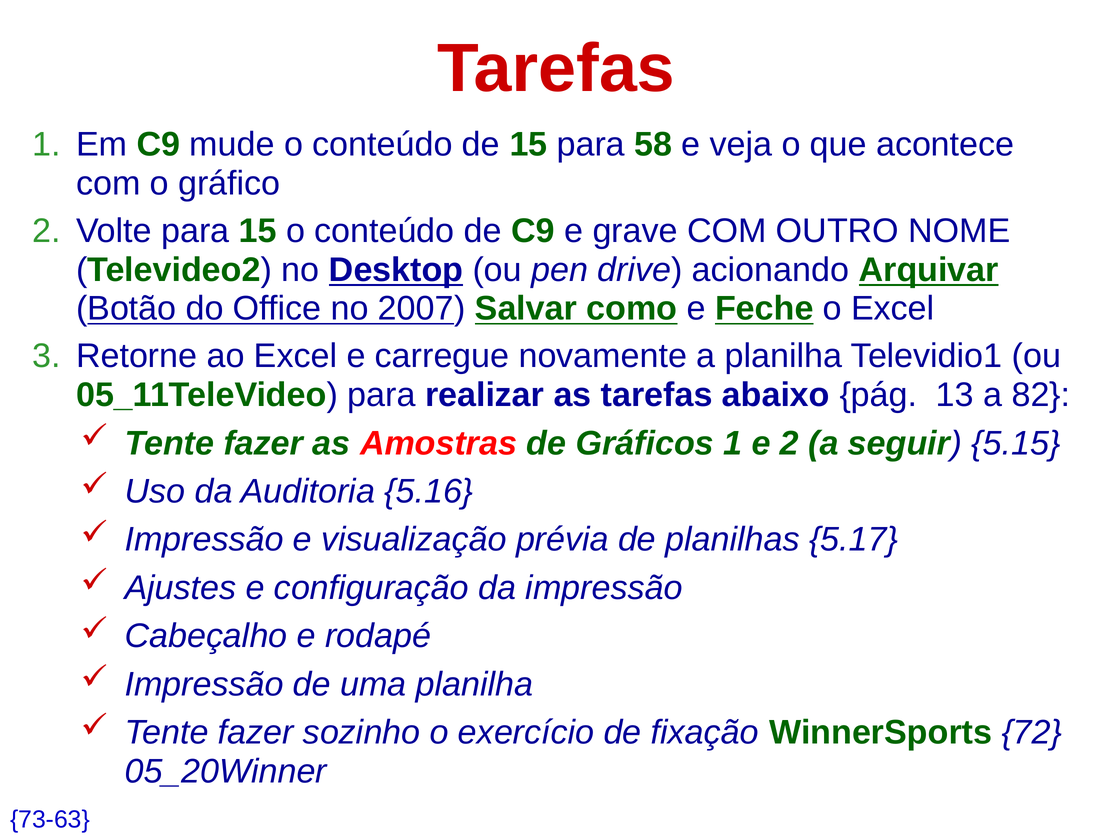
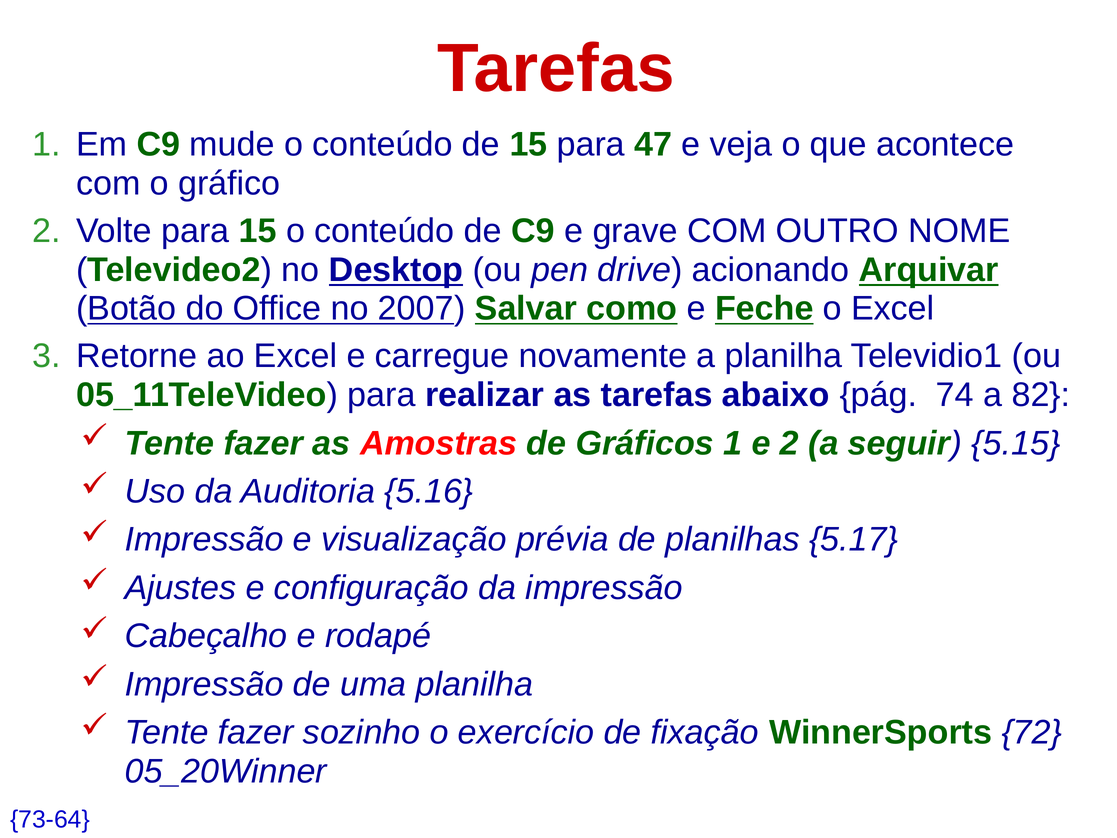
58: 58 -> 47 (653, 145)
13: 13 -> 74 (955, 395)
73-63: 73-63 -> 73-64 (50, 819)
